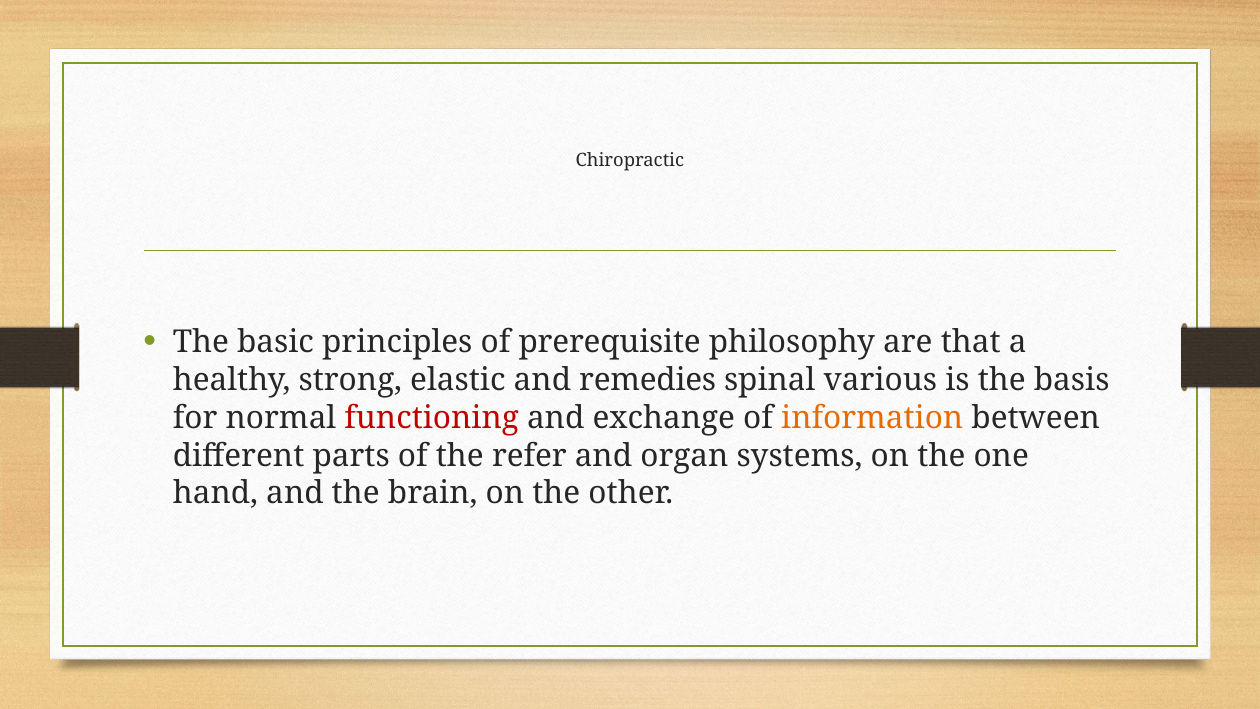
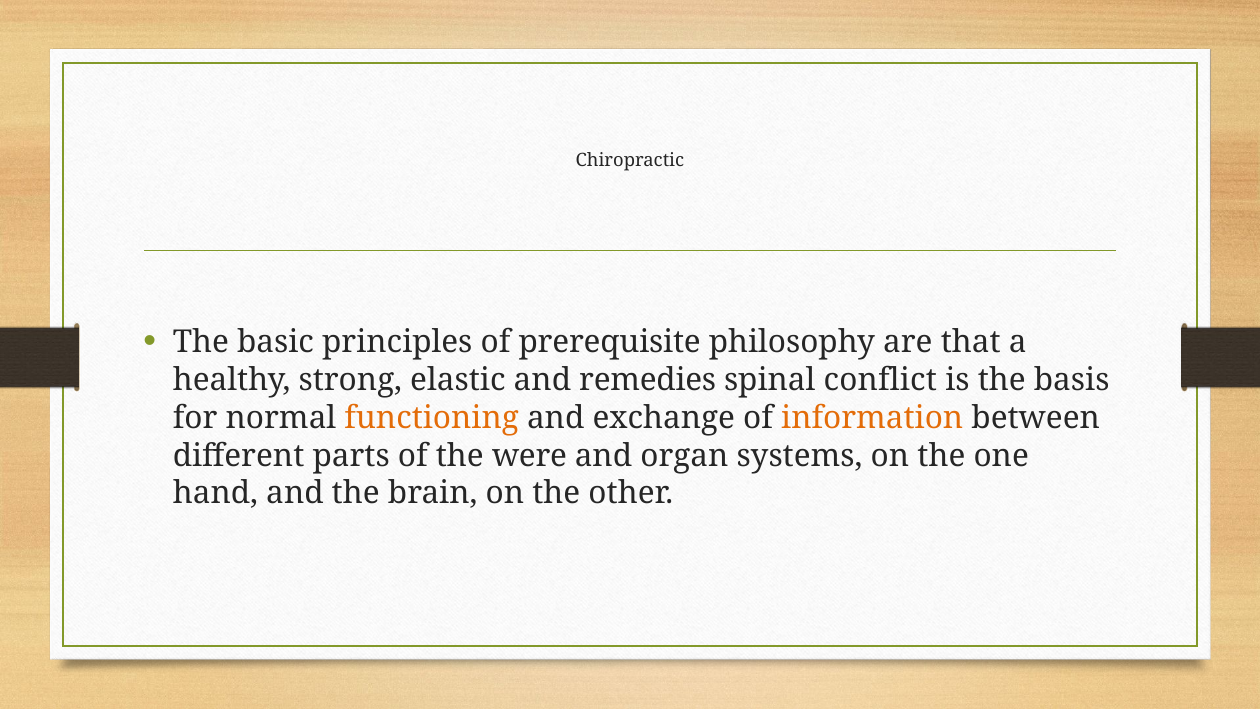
various: various -> conflict (880, 380)
functioning colour: red -> orange (432, 418)
refer: refer -> were (529, 455)
